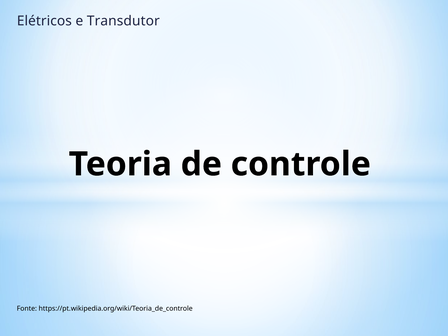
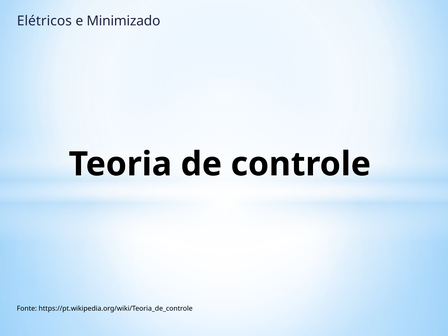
Transdutor: Transdutor -> Minimizado (123, 21)
